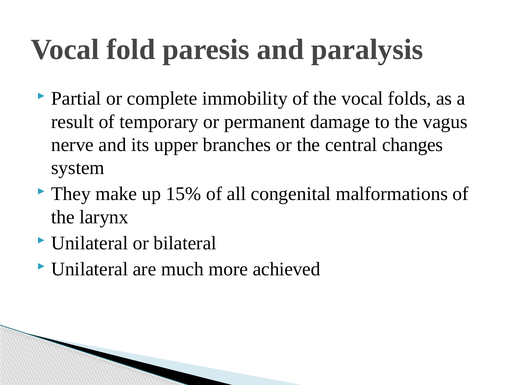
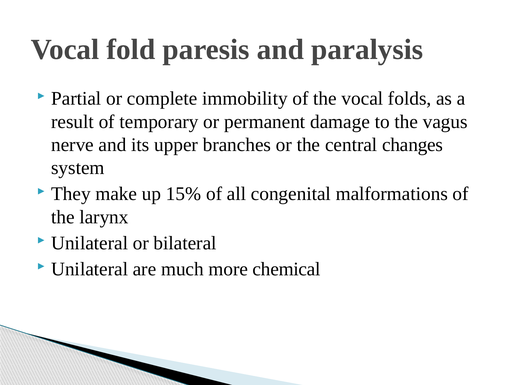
achieved: achieved -> chemical (287, 269)
